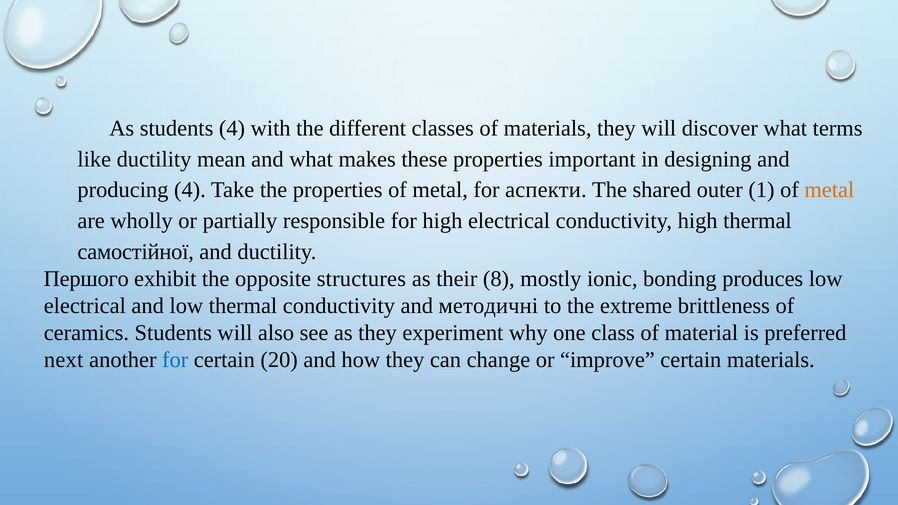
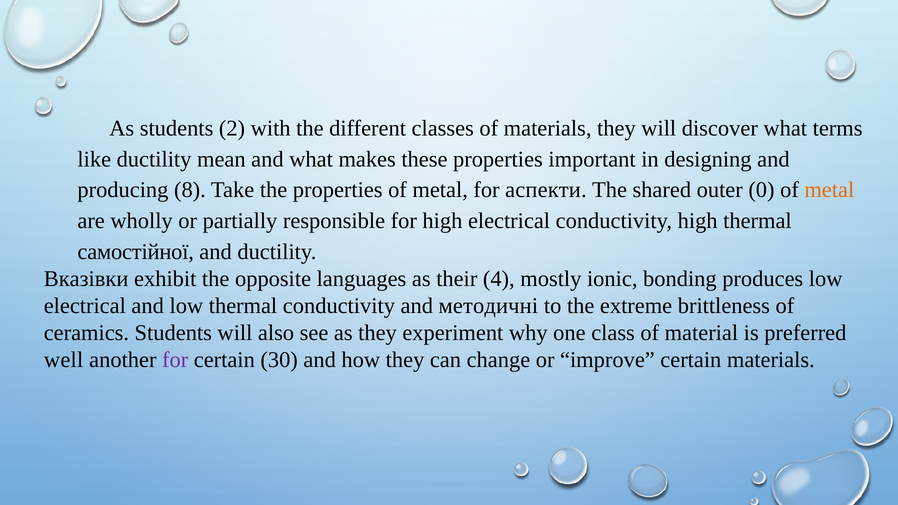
students 4: 4 -> 2 (232, 128)
producing 4: 4 -> 8 (190, 190)
1: 1 -> 0 (761, 190)
Першого: Першого -> Вказівки (86, 279)
structures: structures -> languages (361, 279)
8: 8 -> 4 (499, 279)
next: next -> well (64, 360)
for colour: blue -> purple (175, 360)
20: 20 -> 30 (279, 360)
